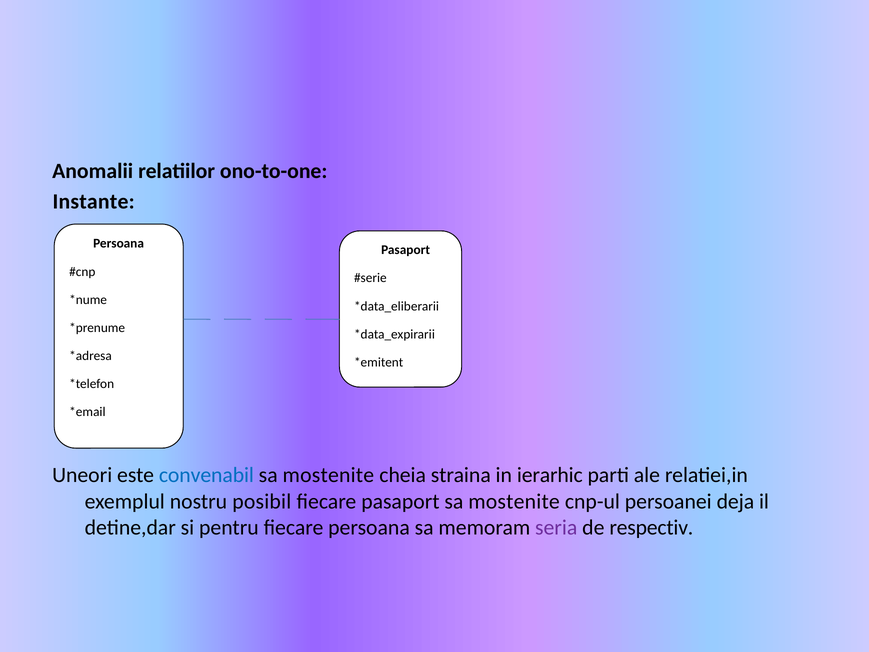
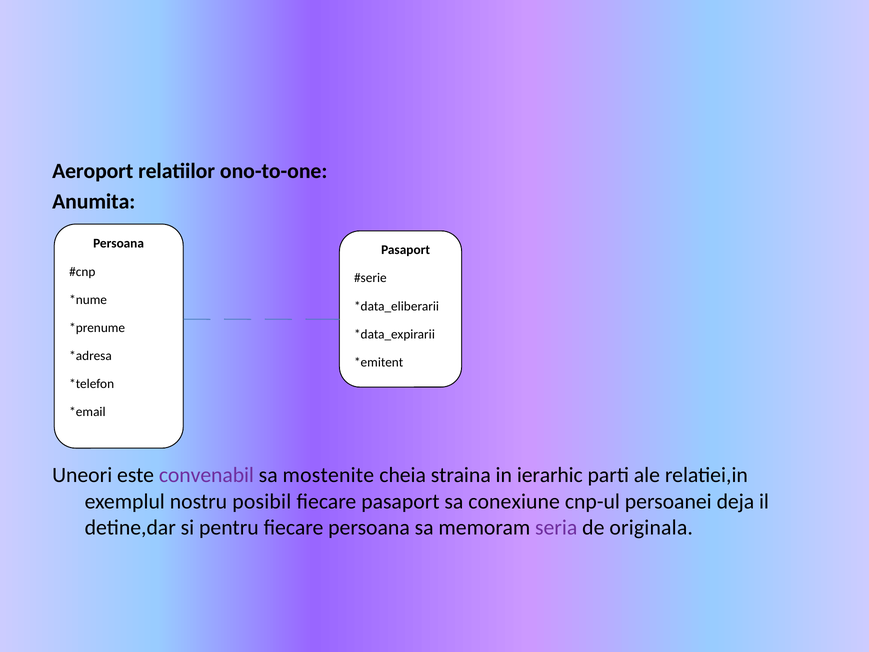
Anomalii: Anomalii -> Aeroport (93, 171)
Instante: Instante -> Anumita (94, 201)
convenabil colour: blue -> purple (206, 475)
pasaport sa mostenite: mostenite -> conexiune (514, 501)
respectiv: respectiv -> originala (651, 527)
